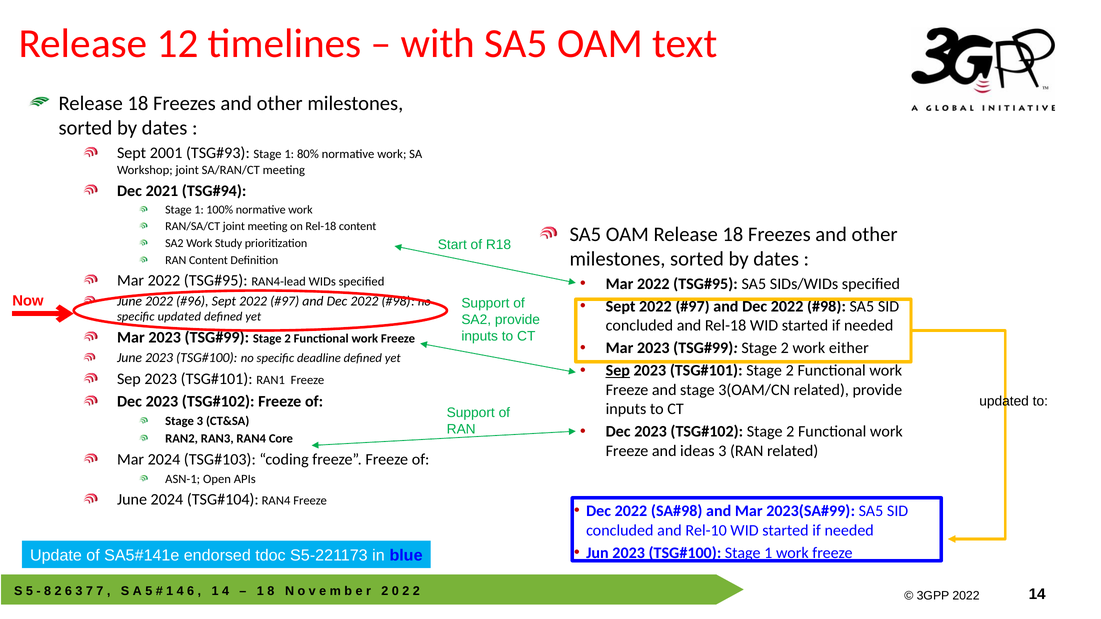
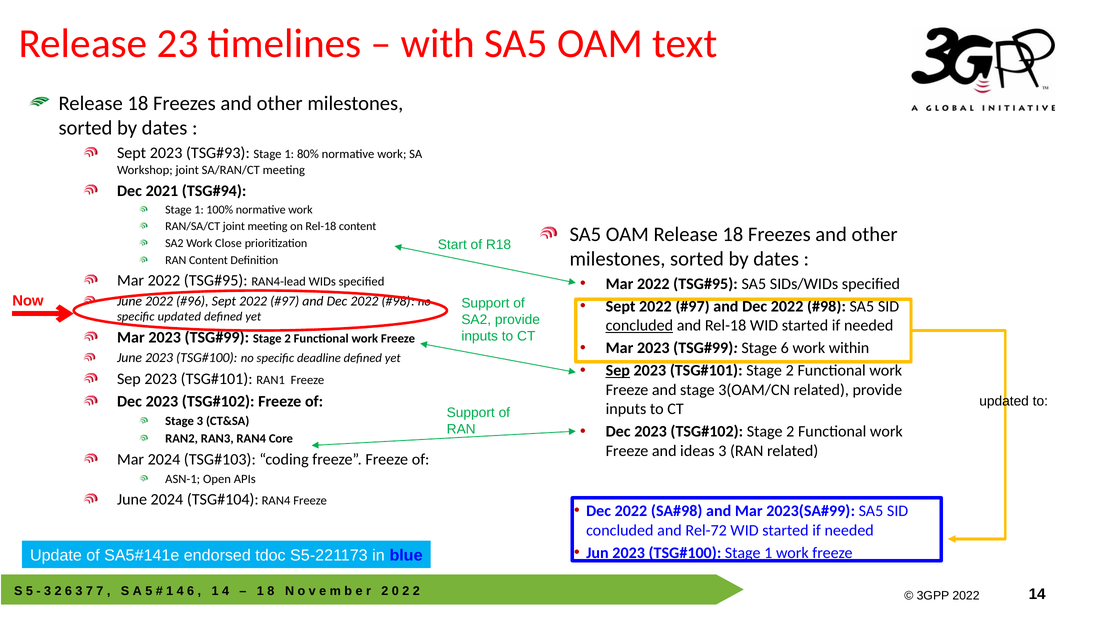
12: 12 -> 23 (178, 44)
Sept 2001: 2001 -> 2023 (166, 153)
Study: Study -> Close (228, 243)
concluded underline: none -> present (639, 326)
2: 2 -> 6 (785, 348)
either: either -> within (849, 348)
Rel-10: Rel-10 -> Rel-72 (706, 531)
8: 8 -> 3 (48, 591)
